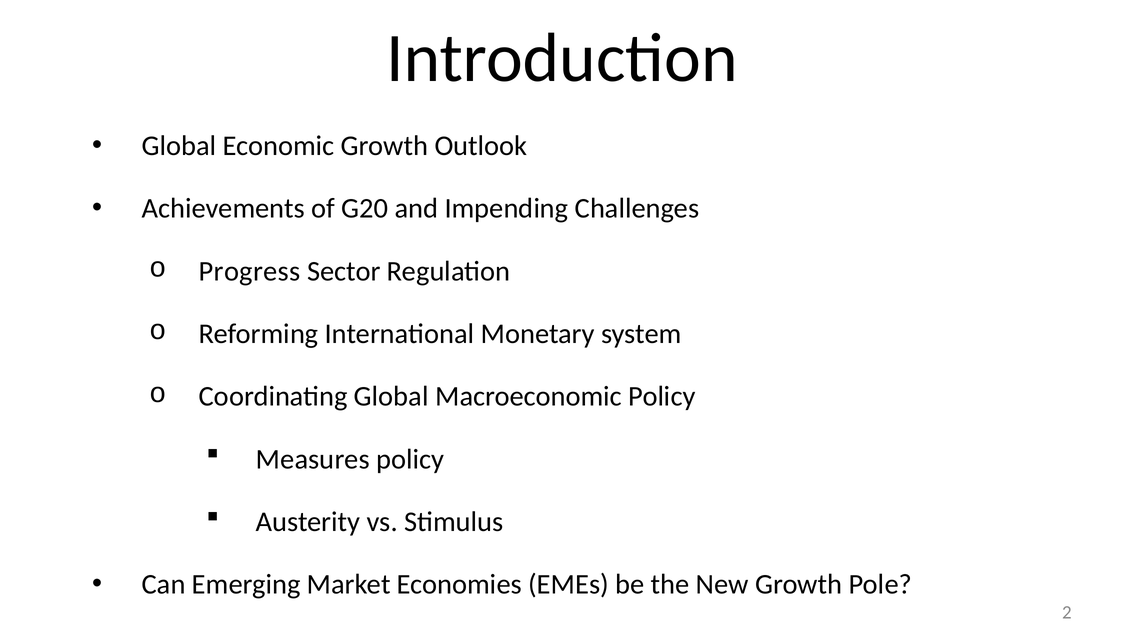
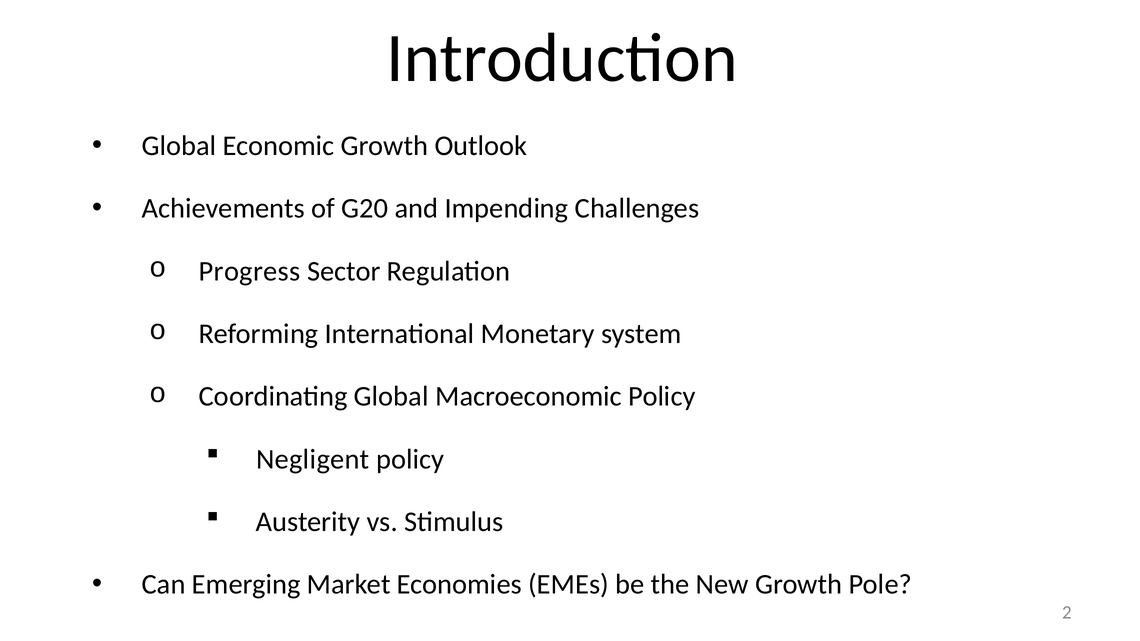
Measures: Measures -> Negligent (313, 459)
